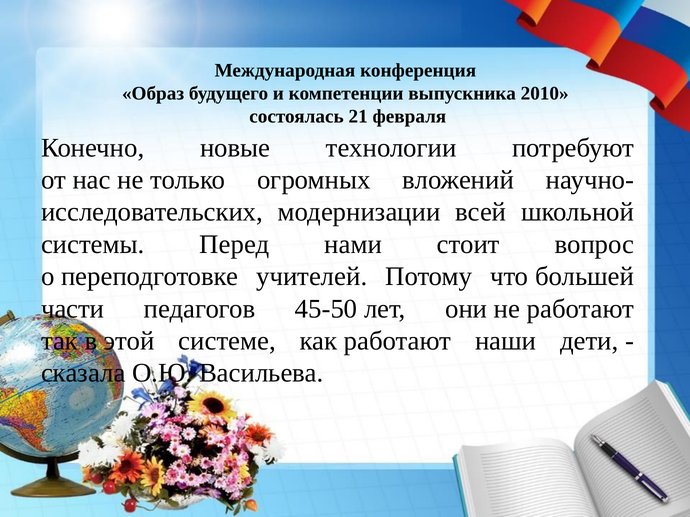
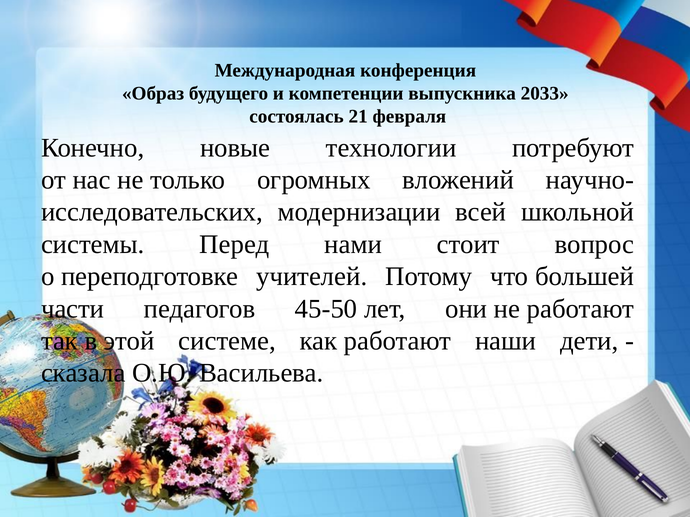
2010: 2010 -> 2033 (545, 93)
